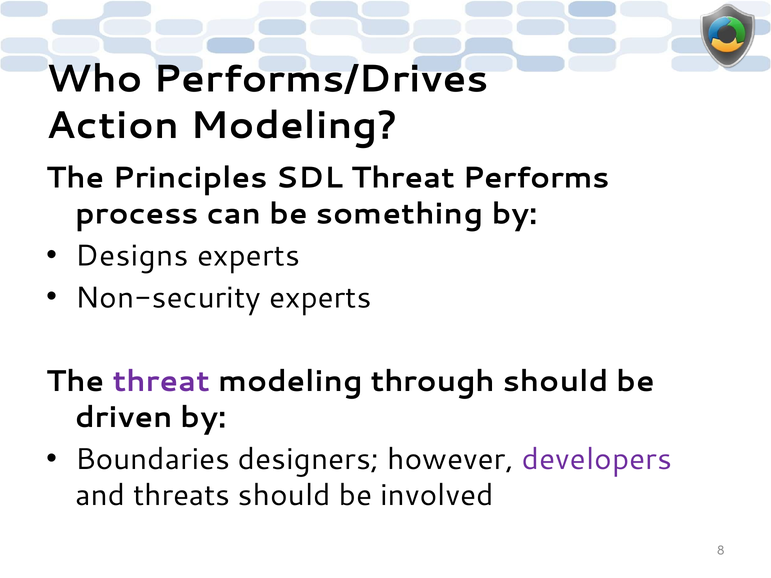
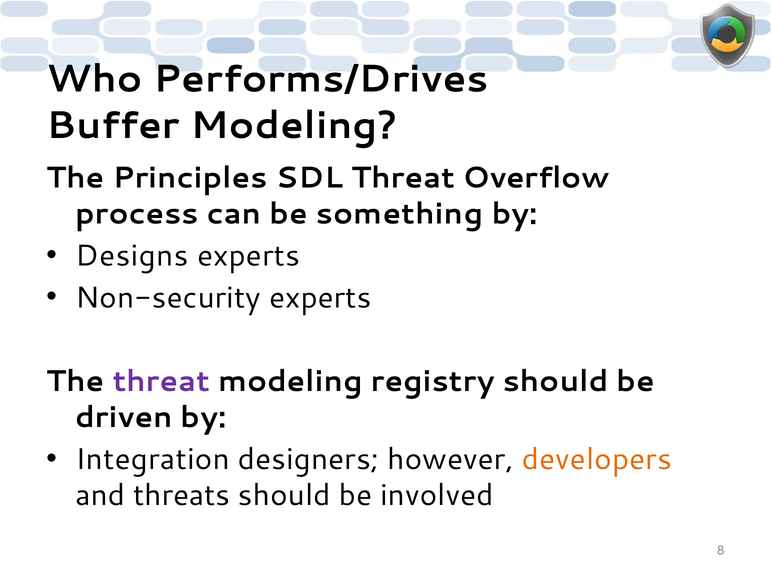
Action: Action -> Buffer (113, 125)
Performs: Performs -> Overflow (536, 178)
through: through -> registry (433, 382)
Boundaries: Boundaries -> Integration (152, 460)
developers colour: purple -> orange (597, 460)
